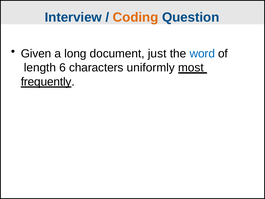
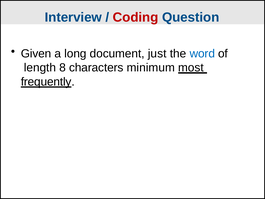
Coding colour: orange -> red (136, 17)
6: 6 -> 8 (62, 68)
uniformly: uniformly -> minimum (151, 68)
